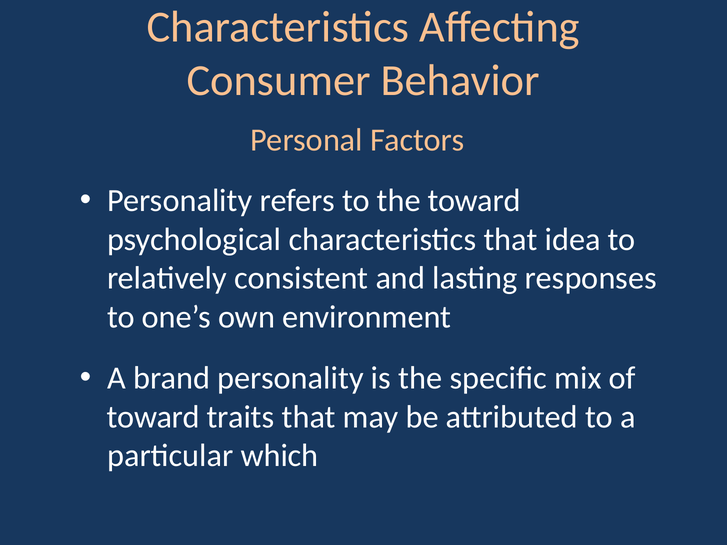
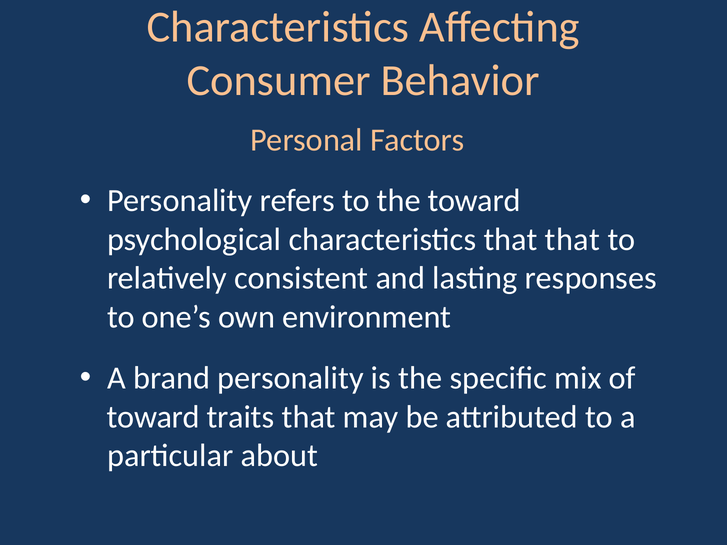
that idea: idea -> that (572, 240)
which: which -> about (279, 456)
